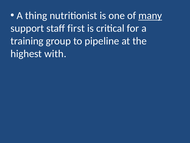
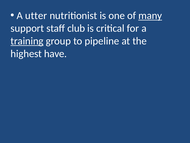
thing: thing -> utter (36, 16)
first: first -> club (76, 28)
training underline: none -> present (27, 41)
with: with -> have (55, 54)
